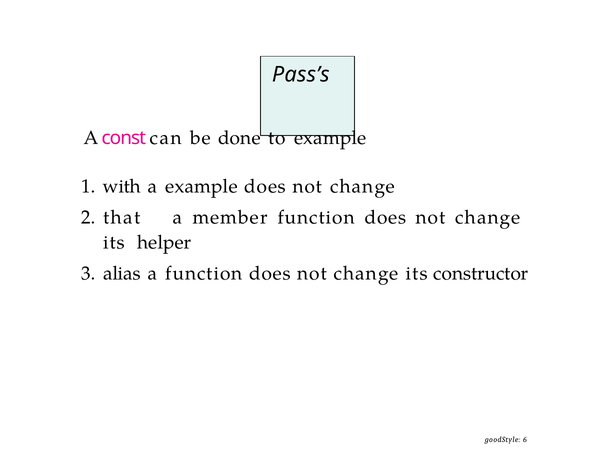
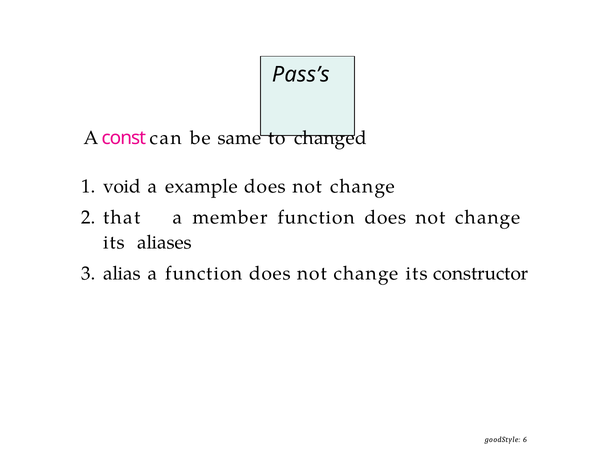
done: done -> same (239, 138)
to example: example -> changed (330, 138)
with: with -> void (122, 187)
helper: helper -> aliases (164, 243)
